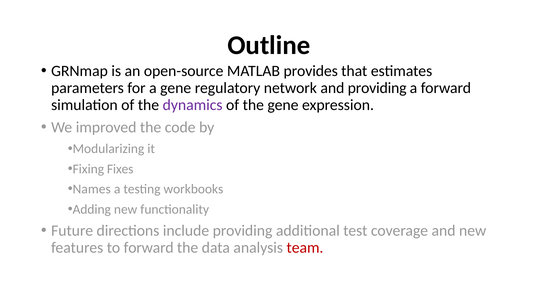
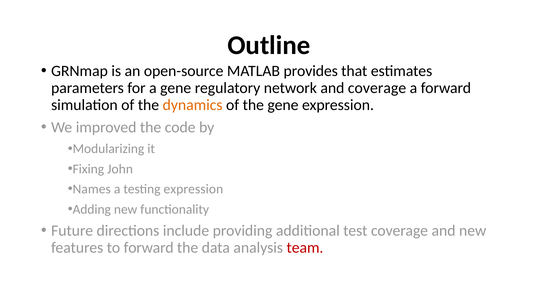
and providing: providing -> coverage (377, 88)
dynamics colour: purple -> orange (193, 105)
Fixes: Fixes -> John (120, 169)
testing workbooks: workbooks -> expression (193, 189)
